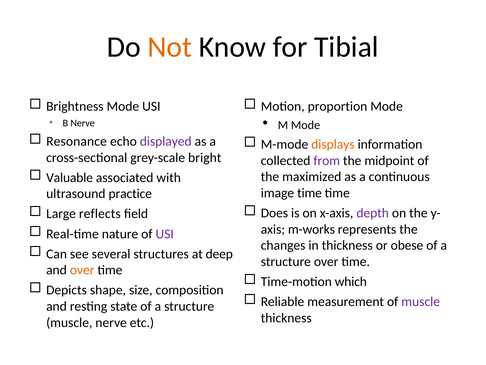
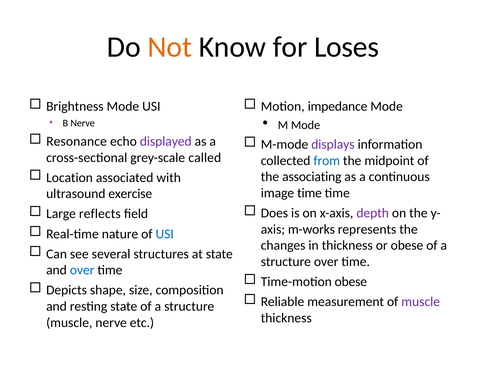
Tibial: Tibial -> Loses (347, 47)
proportion: proportion -> impedance (338, 106)
displays colour: orange -> purple (333, 144)
bright: bright -> called (205, 157)
from colour: purple -> blue (327, 160)
Valuable: Valuable -> Location (70, 177)
maximized: maximized -> associating (312, 177)
practice: practice -> exercise (130, 194)
USI colour: purple -> blue (165, 234)
at deep: deep -> state (219, 254)
over colour: orange -> blue (82, 270)
Time-motion which: which -> obese (351, 281)
